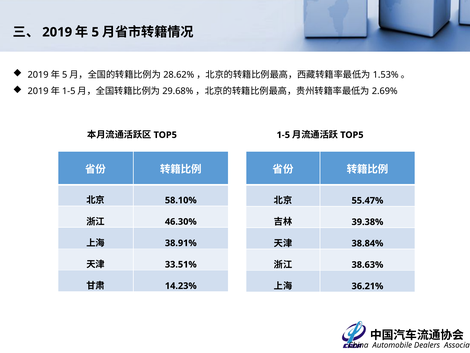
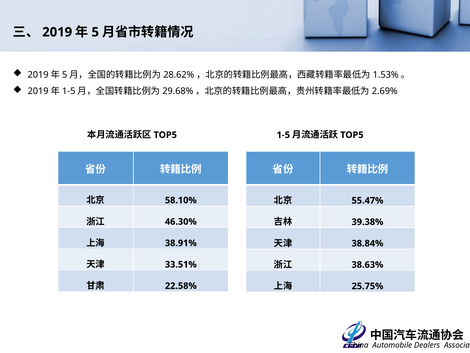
14.23%: 14.23% -> 22.58% (181, 285)
36.21%: 36.21% -> 25.75% (367, 286)
